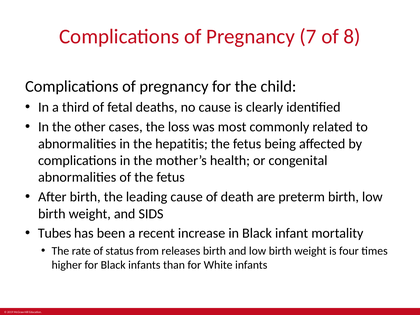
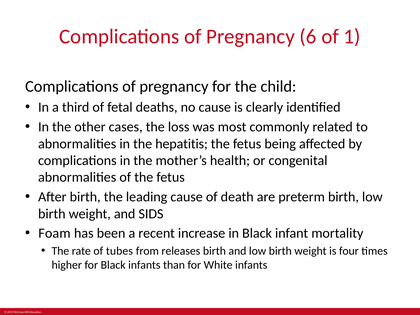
7: 7 -> 6 (308, 37)
8: 8 -> 1 (352, 37)
Tubes: Tubes -> Foam (54, 233)
status: status -> tubes (119, 251)
